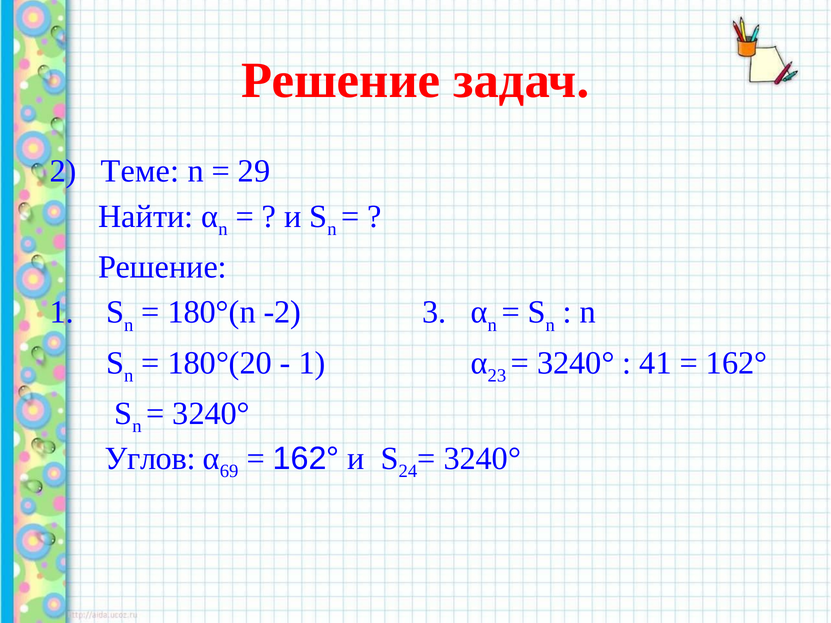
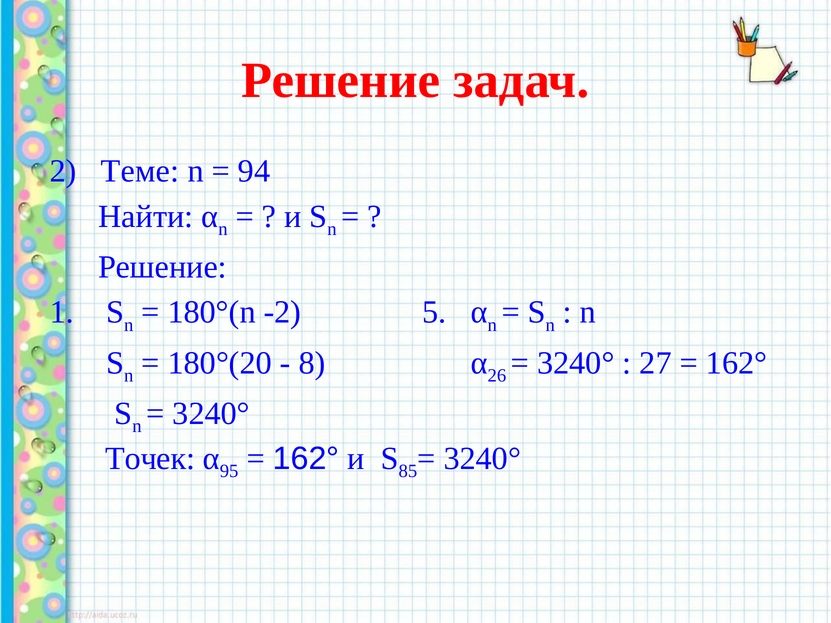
29: 29 -> 94 (254, 171)
3: 3 -> 5 (434, 312)
1: 1 -> 8 (312, 363)
23: 23 -> 26 (497, 376)
41: 41 -> 27 (656, 363)
Углов: Углов -> Точек (150, 459)
69: 69 -> 95 (229, 471)
24: 24 -> 85 (408, 471)
